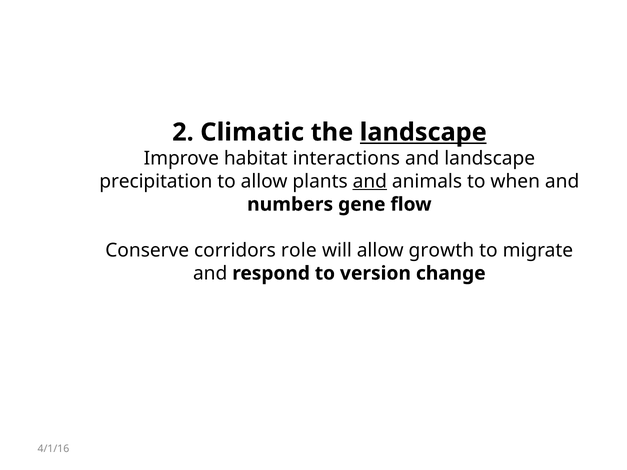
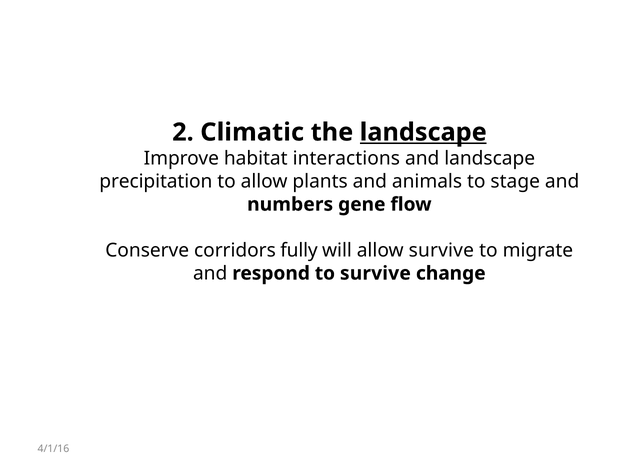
and underline: present -> none (370, 182)
when: when -> stage (515, 182)
role: role -> fully (299, 250)
allow growth: growth -> survive (441, 250)
to version: version -> survive (375, 273)
